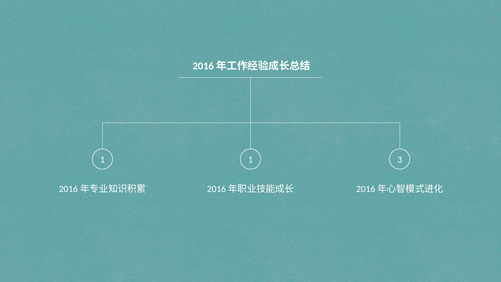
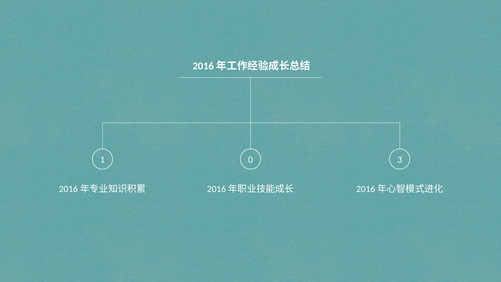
1 1: 1 -> 0 (250, 160)
